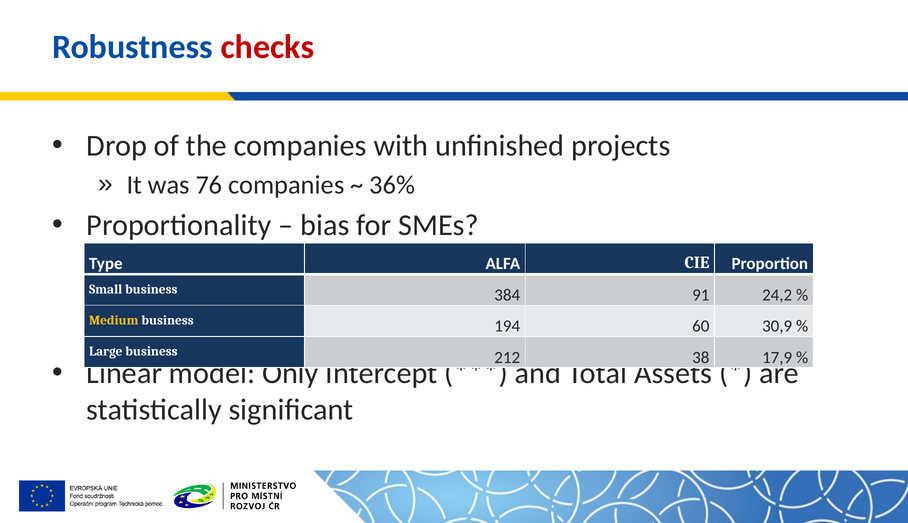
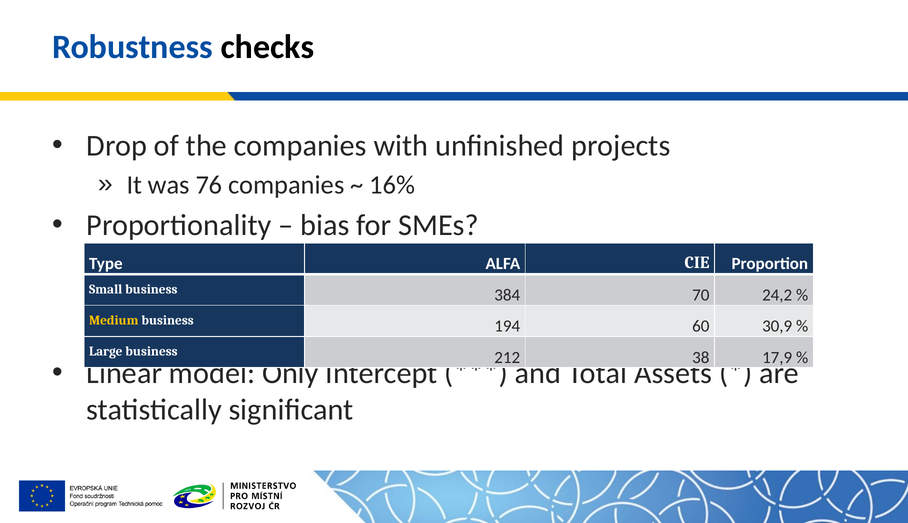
checks colour: red -> black (267, 47)
36%: 36% -> 16% (392, 185)
91: 91 -> 70 (701, 295)
